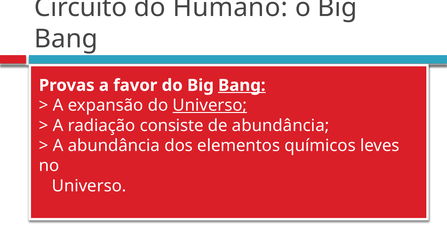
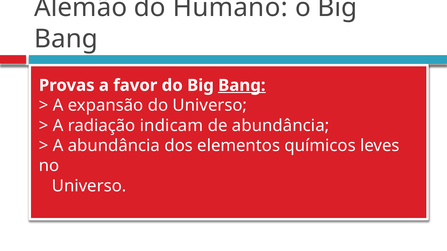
Circuito: Circuito -> Alemão (81, 8)
Universo underline: present -> none (210, 106)
consiste: consiste -> indicam (172, 126)
